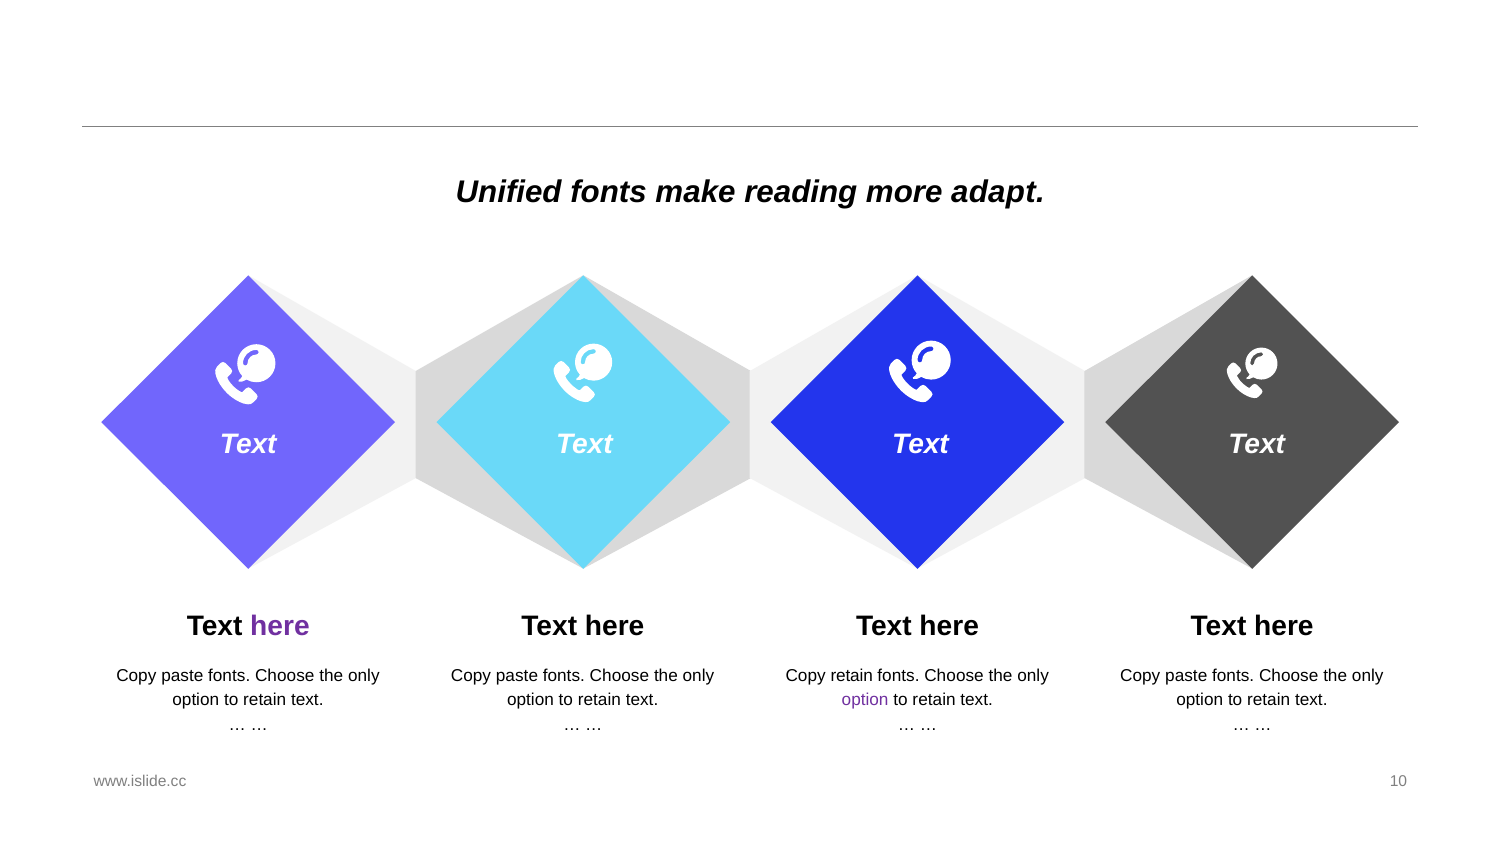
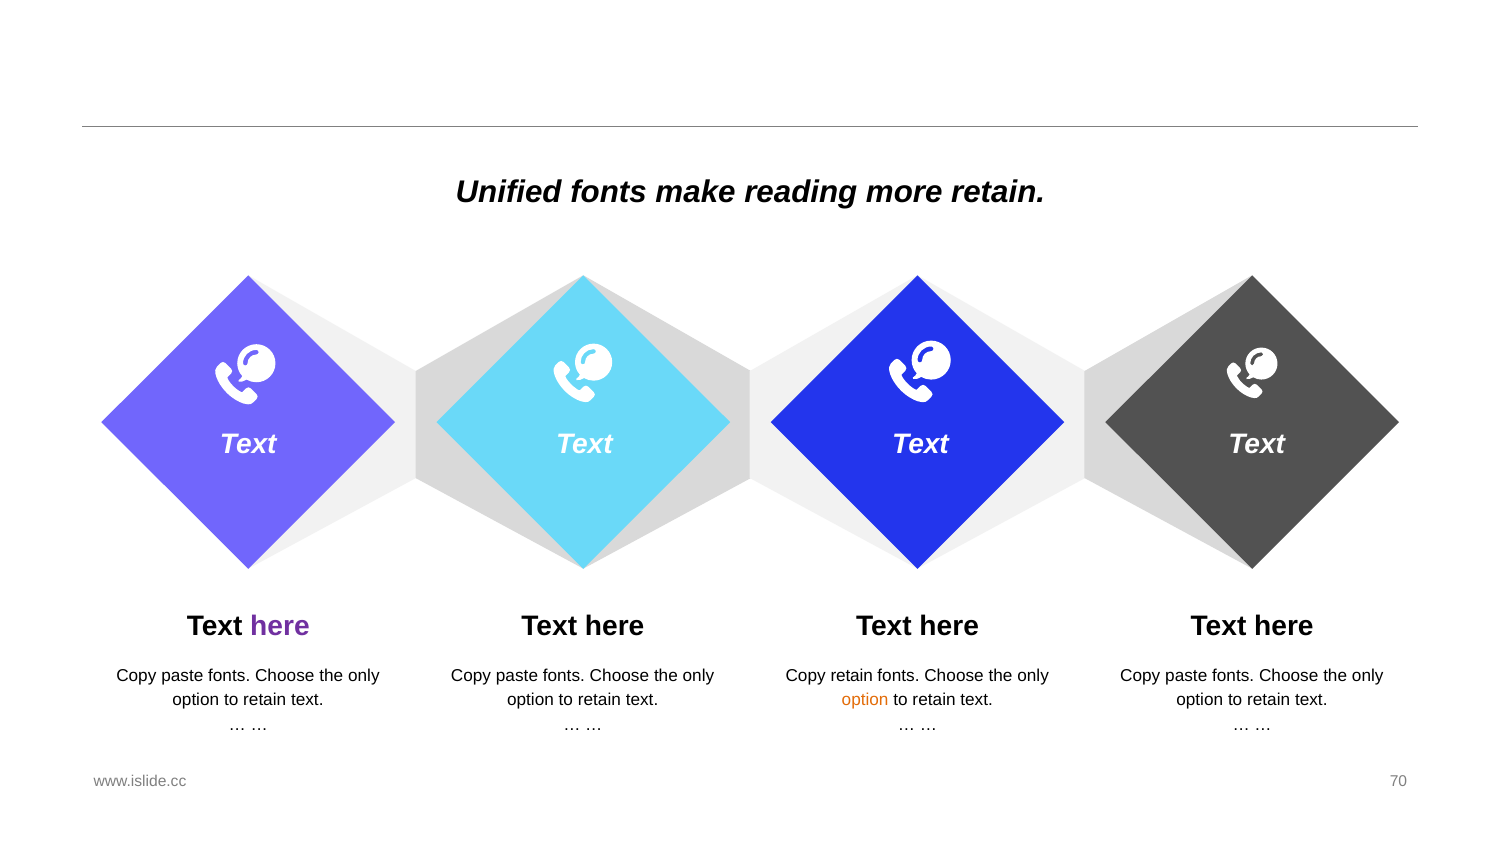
more adapt: adapt -> retain (998, 192)
option colour: purple -> orange (865, 701)
10: 10 -> 70 (1398, 782)
